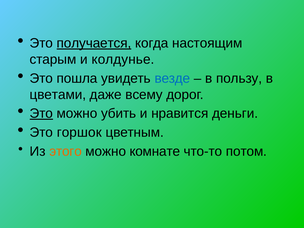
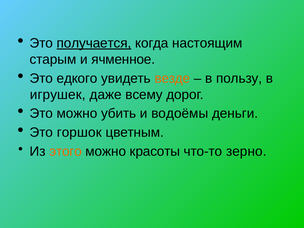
колдунье: колдунье -> ячменное (123, 59)
пошла: пошла -> едкого (77, 78)
везде colour: blue -> orange (172, 78)
цветами: цветами -> игрушек (58, 95)
Это underline: present -> none (41, 113)
нравится: нравится -> водоёмы (180, 113)
комнате: комнате -> красоты (155, 151)
потом: потом -> зерно (246, 151)
